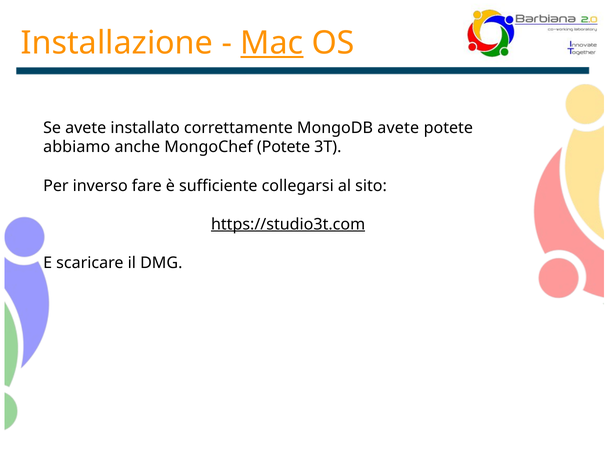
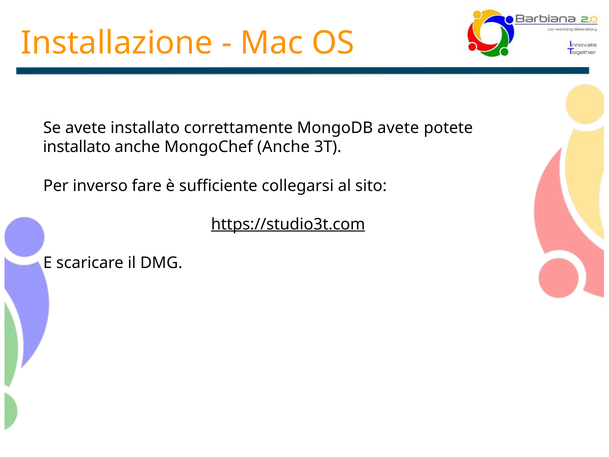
Mac underline: present -> none (272, 43)
abbiamo: abbiamo -> installato (77, 147)
MongoChef Potete: Potete -> Anche (283, 147)
